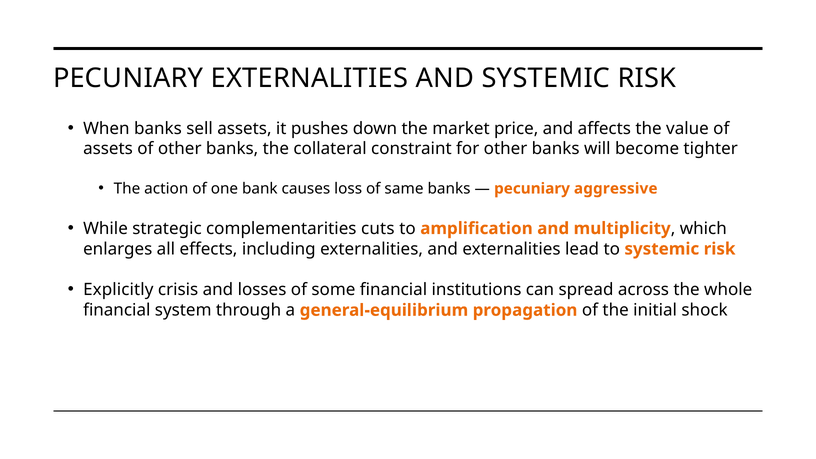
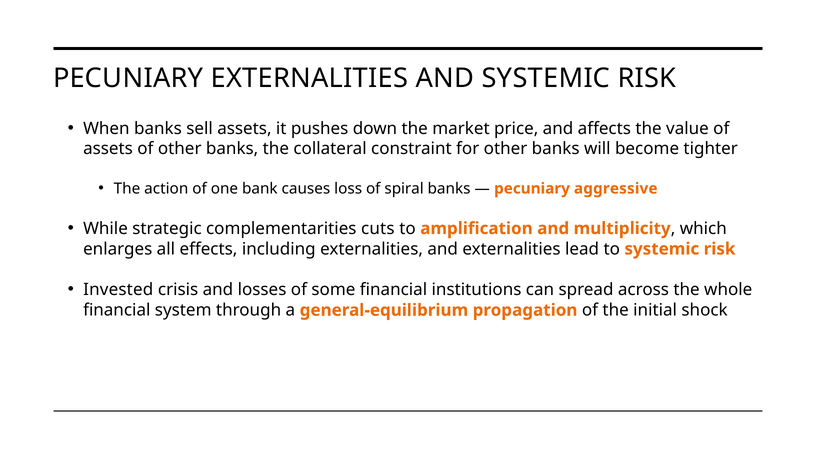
same: same -> spiral (404, 189)
Explicitly: Explicitly -> Invested (118, 290)
